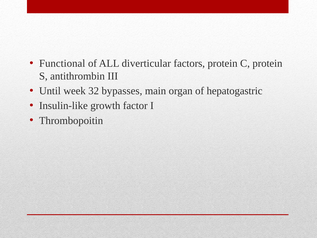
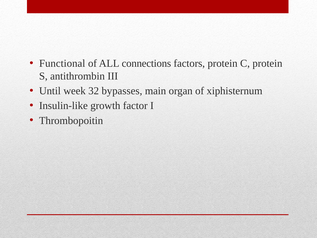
diverticular: diverticular -> connections (146, 63)
hepatogastric: hepatogastric -> xiphisternum (235, 91)
